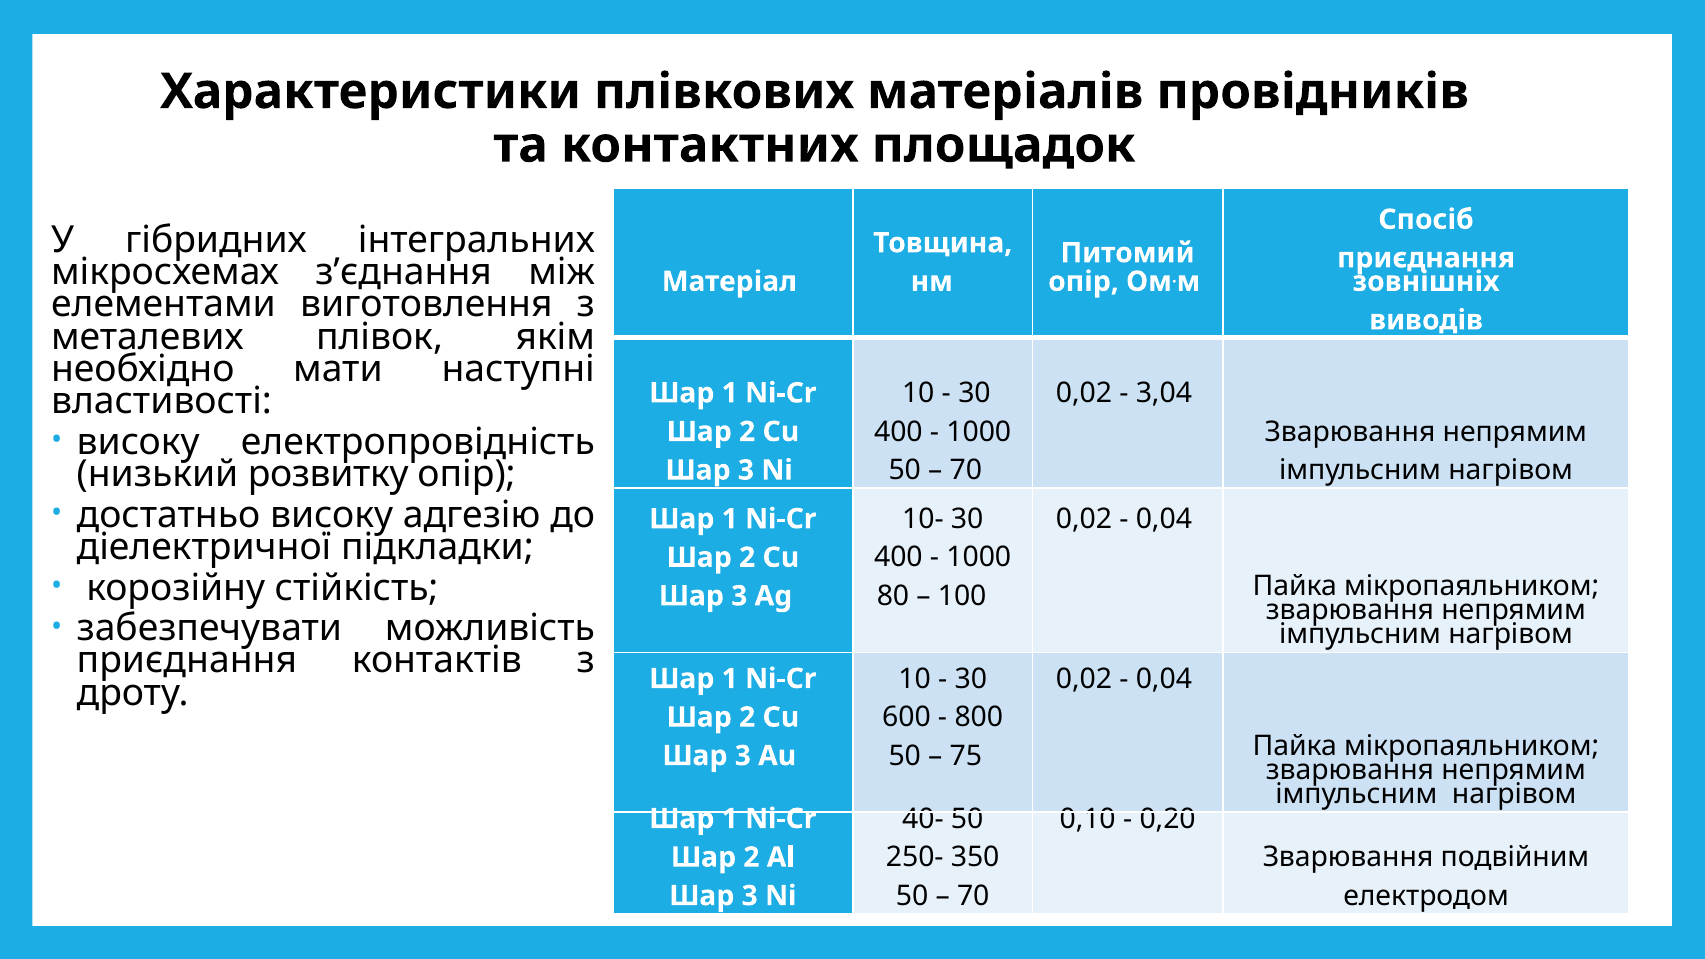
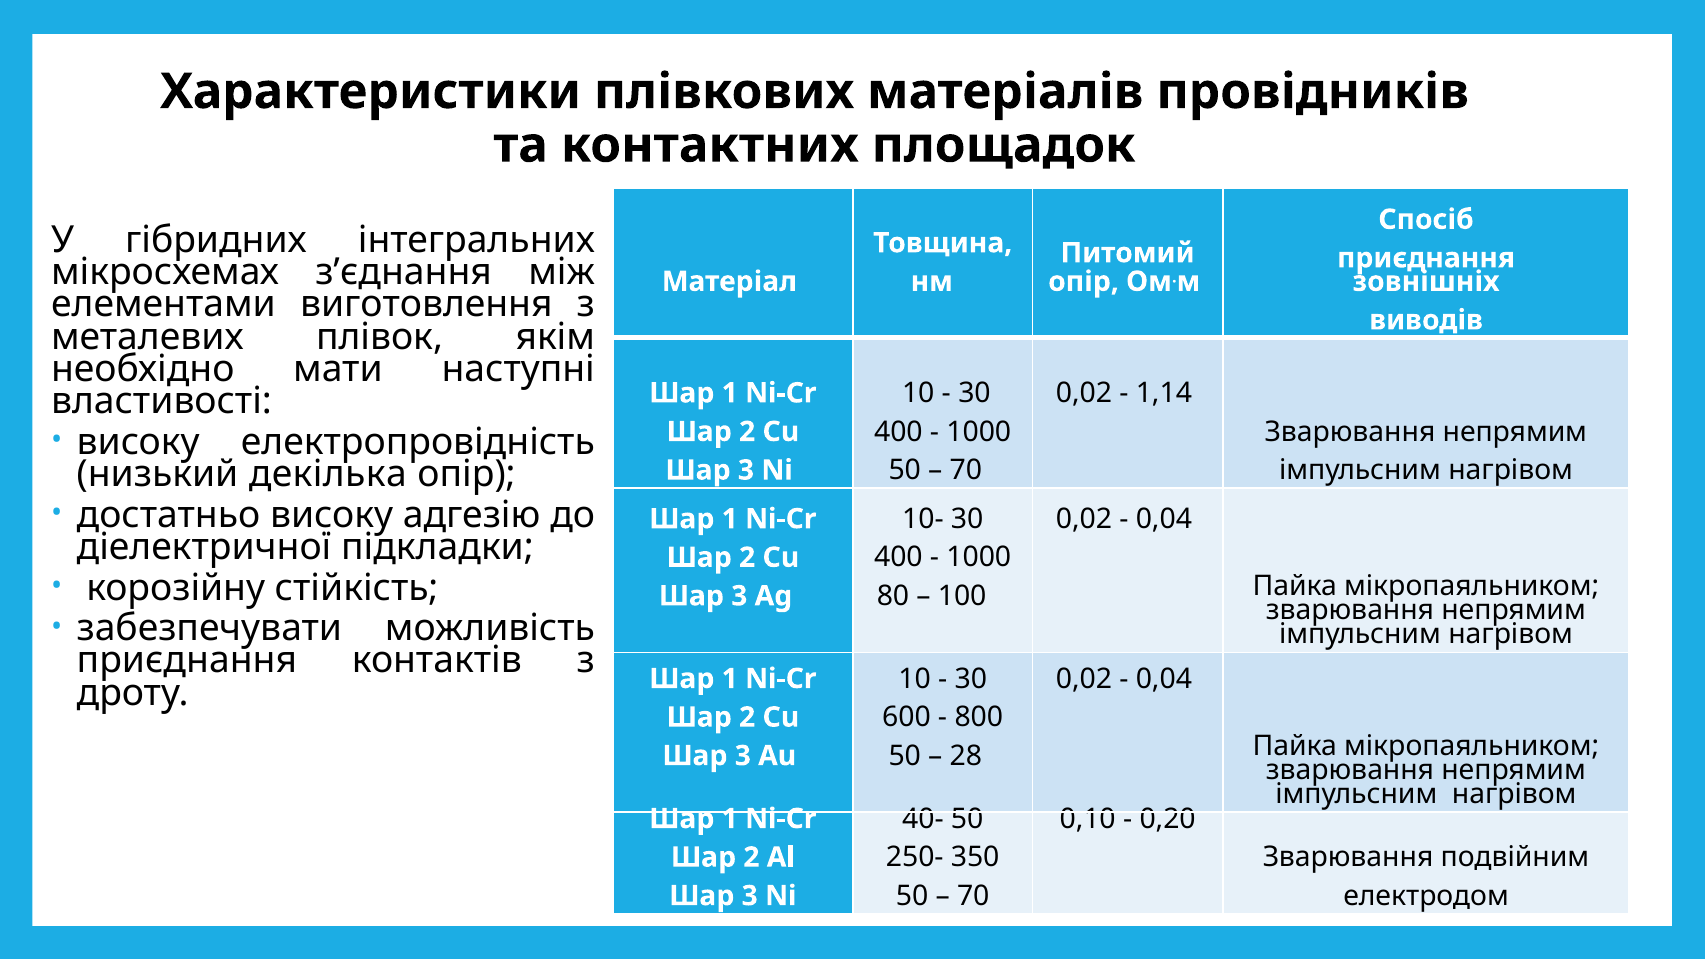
3,04: 3,04 -> 1,14 (1164, 393)
розвитку: розвитку -> декілька (328, 474)
75: 75 -> 28 (966, 756)
